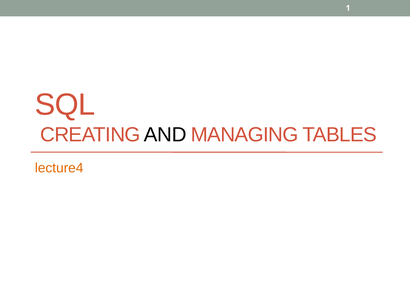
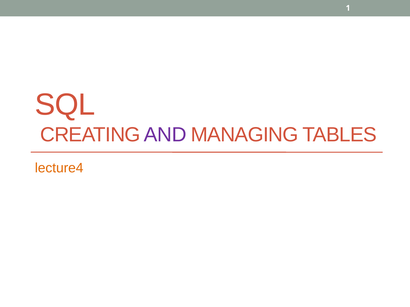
AND colour: black -> purple (165, 135)
